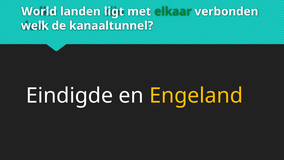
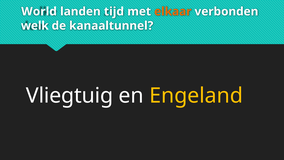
ligt: ligt -> tijd (114, 11)
elkaar colour: green -> orange (173, 11)
Eindigde: Eindigde -> Vliegtuig (70, 95)
